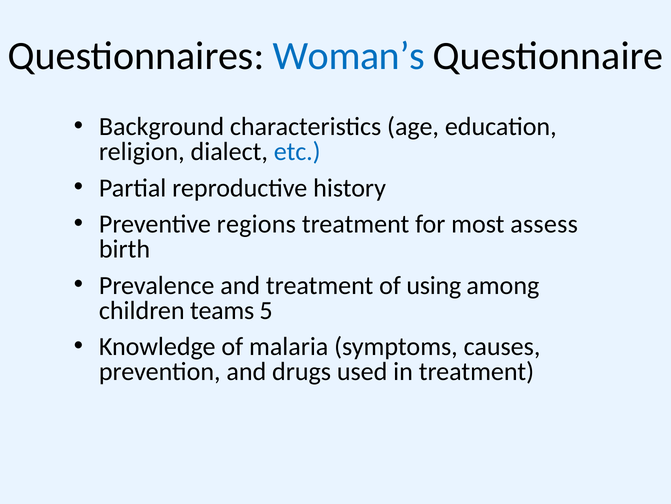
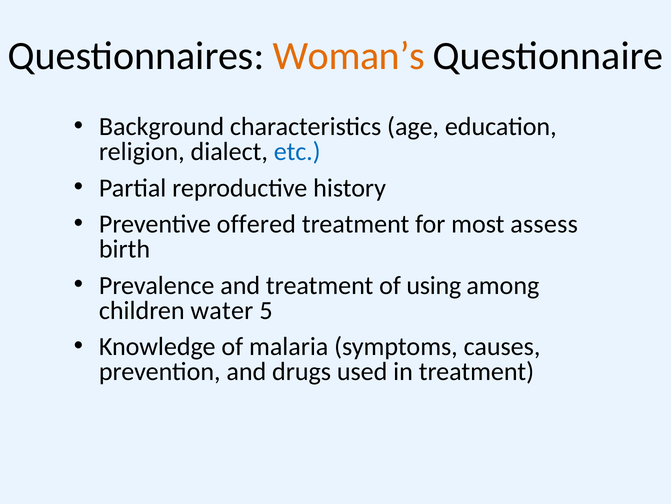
Woman’s colour: blue -> orange (349, 56)
regions: regions -> offered (256, 224)
teams: teams -> water (222, 310)
